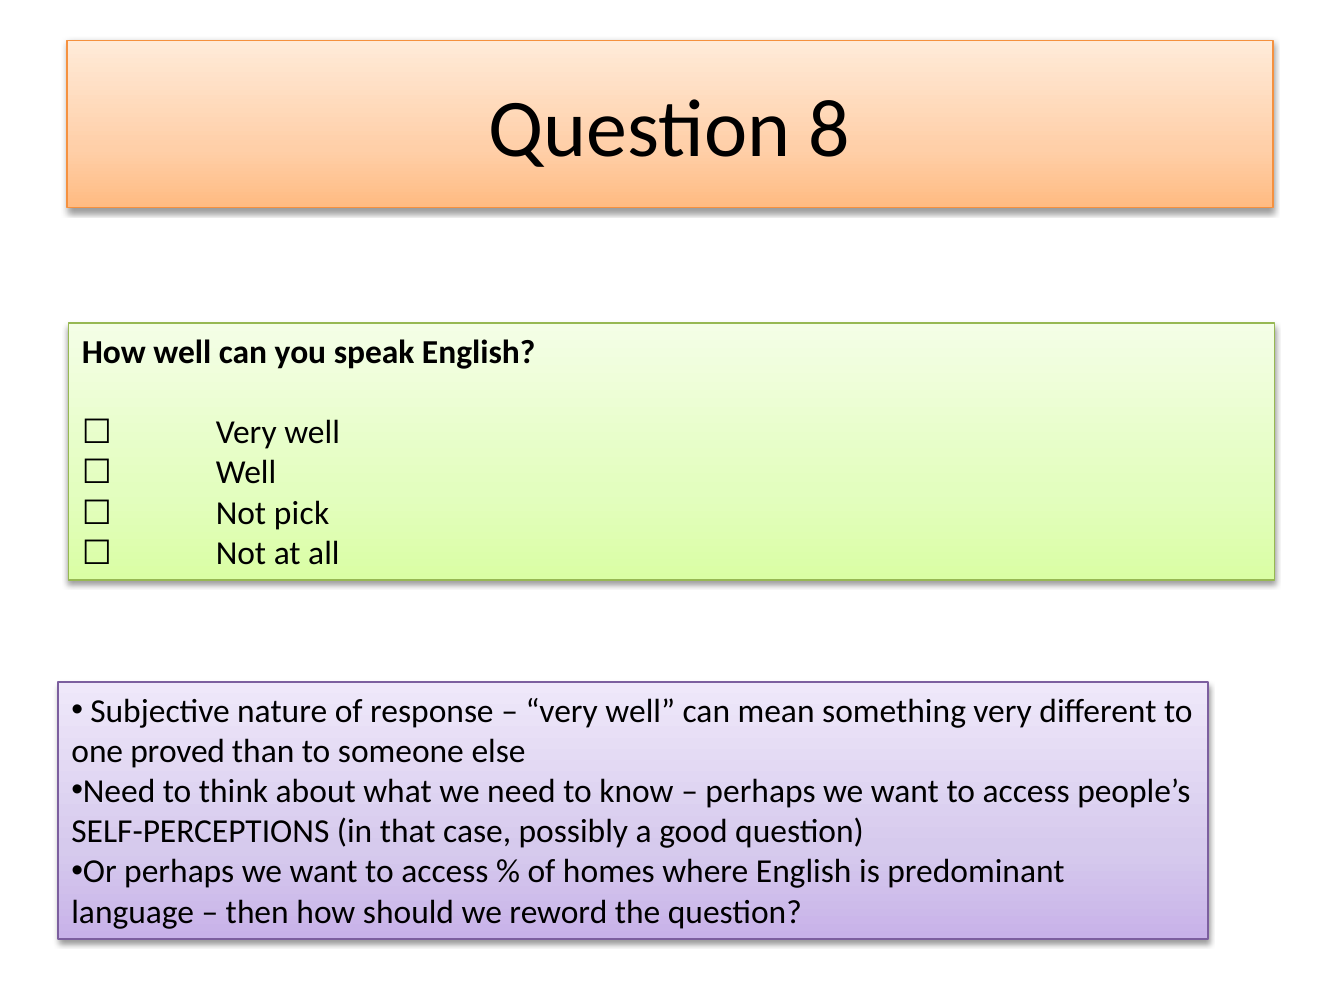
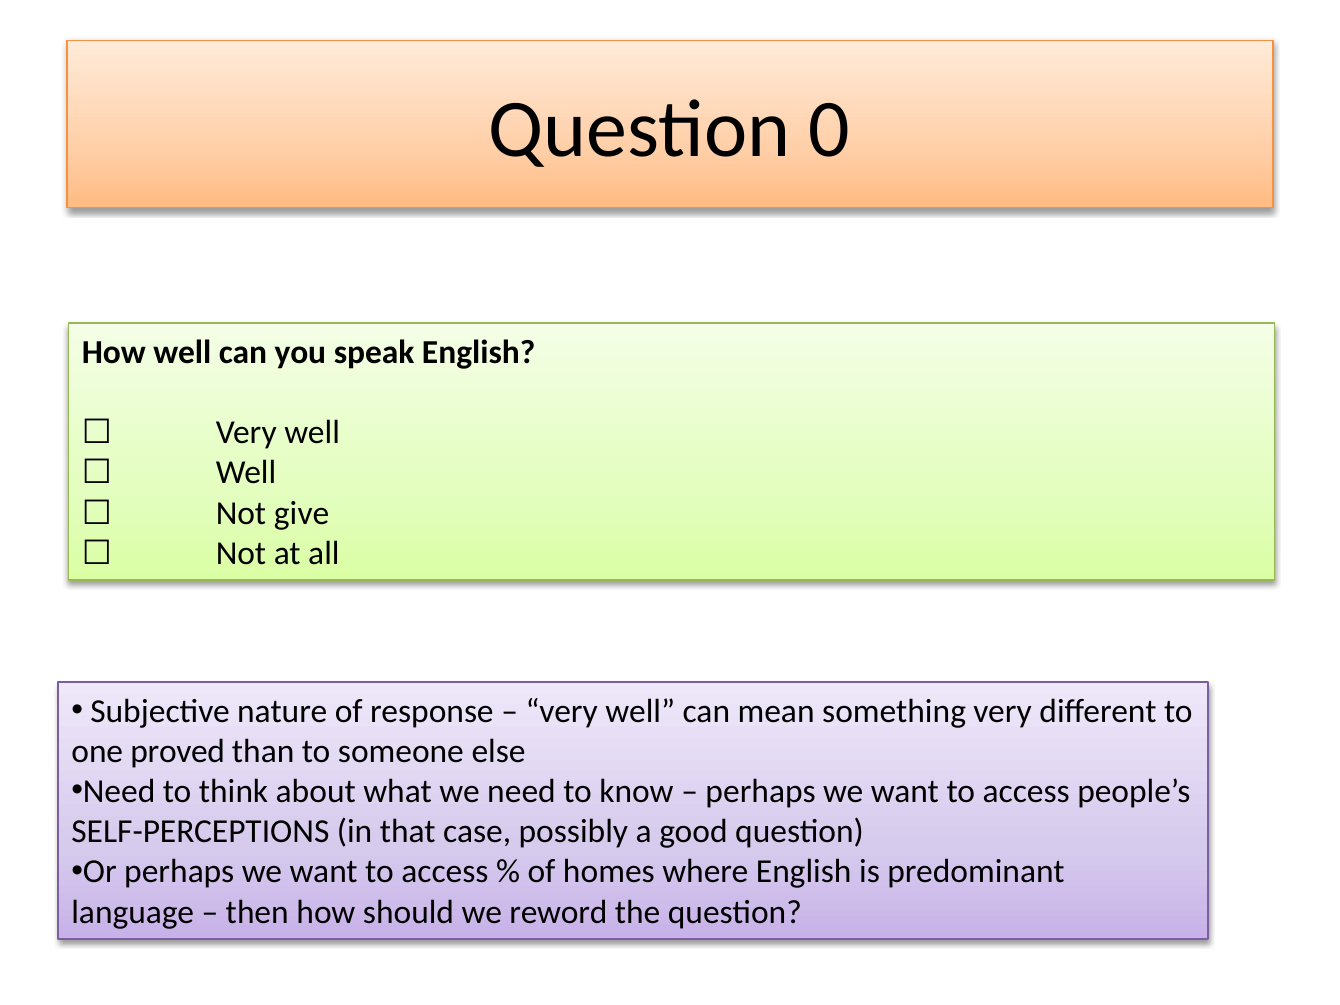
8: 8 -> 0 (830, 130)
pick: pick -> give (302, 513)
